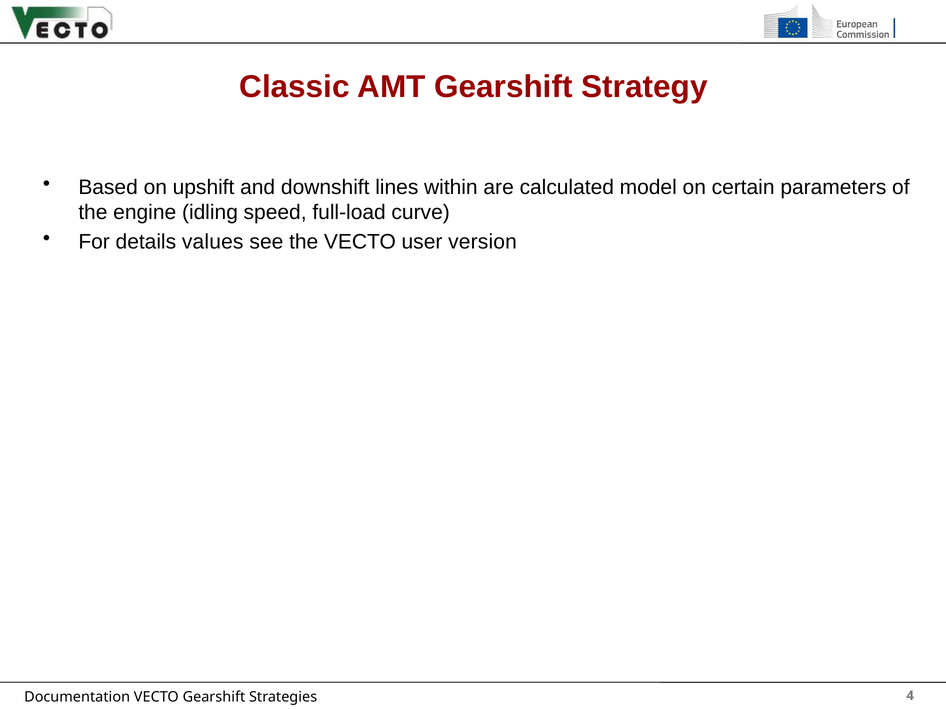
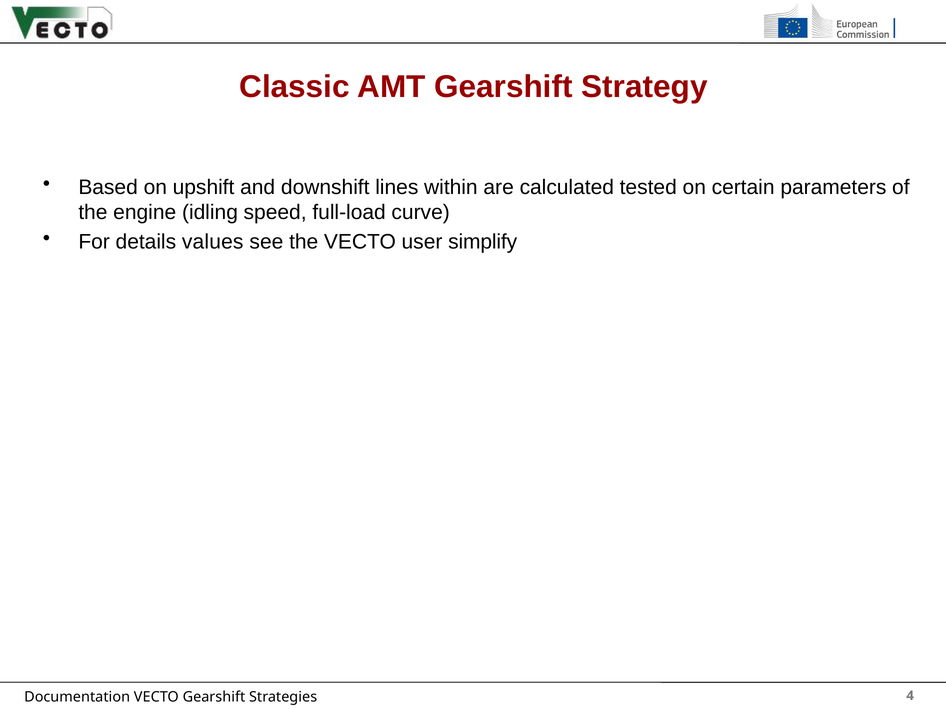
model: model -> tested (648, 187)
version: version -> simplify (483, 242)
